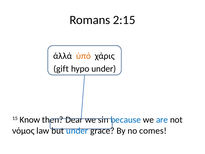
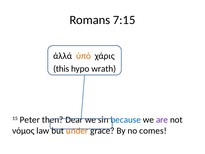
2:15: 2:15 -> 7:15 (124, 20)
gift: gift -> this (61, 69)
hypo under: under -> wrath (104, 69)
Know: Know -> Peter (30, 120)
are colour: blue -> purple (162, 120)
under colour: blue -> orange (77, 131)
